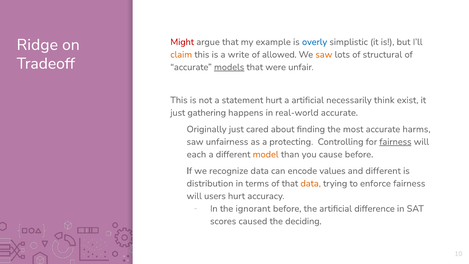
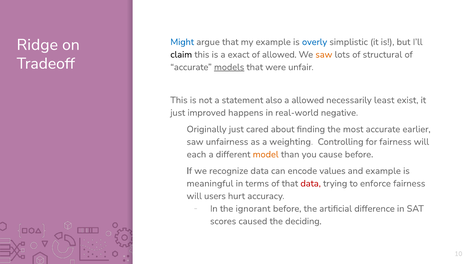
Might colour: red -> blue (182, 42)
claim colour: orange -> black (181, 55)
write: write -> exact (239, 55)
statement hurt: hurt -> also (274, 100)
a artificial: artificial -> allowed (308, 100)
think: think -> least (384, 100)
gathering: gathering -> improved (207, 113)
real-world accurate: accurate -> negative (339, 113)
harms: harms -> earlier (417, 129)
protecting: protecting -> weighting (291, 142)
fairness underline: present -> none (395, 142)
and different: different -> example (383, 171)
distribution: distribution -> meaningful (210, 183)
data colour: orange -> red (311, 183)
